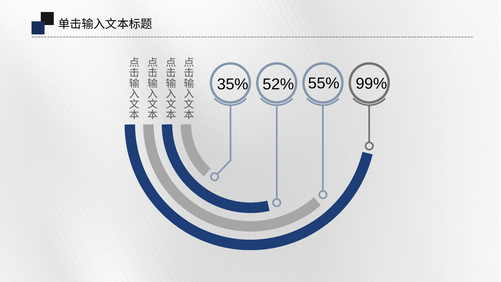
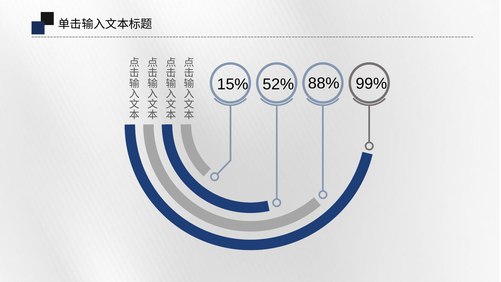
35%: 35% -> 15% (233, 84)
55%: 55% -> 88% (324, 83)
